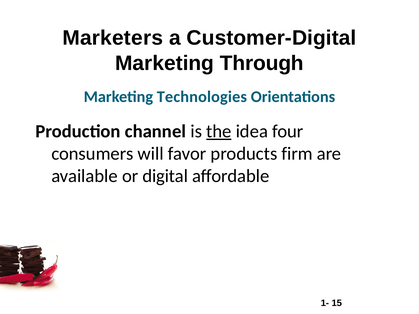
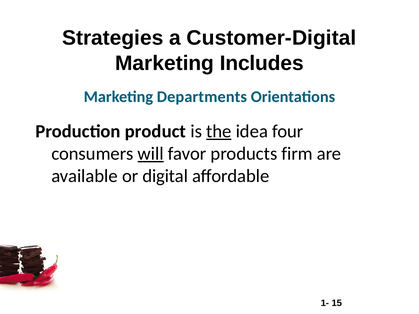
Marketers: Marketers -> Strategies (113, 38)
Through: Through -> Includes (262, 63)
Technologies: Technologies -> Departments (202, 97)
channel: channel -> product (155, 131)
will underline: none -> present (151, 154)
